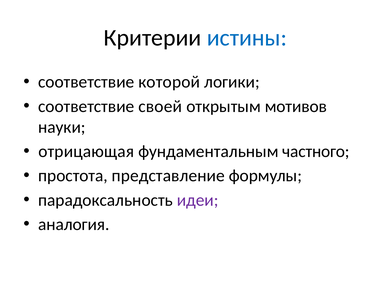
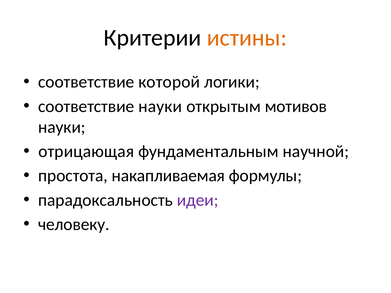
истины colour: blue -> orange (247, 38)
соответствие своей: своей -> науки (160, 106)
частного: частного -> научной (316, 152)
представление: представление -> накапливаемая (168, 176)
аналогия: аналогия -> человеку (74, 225)
